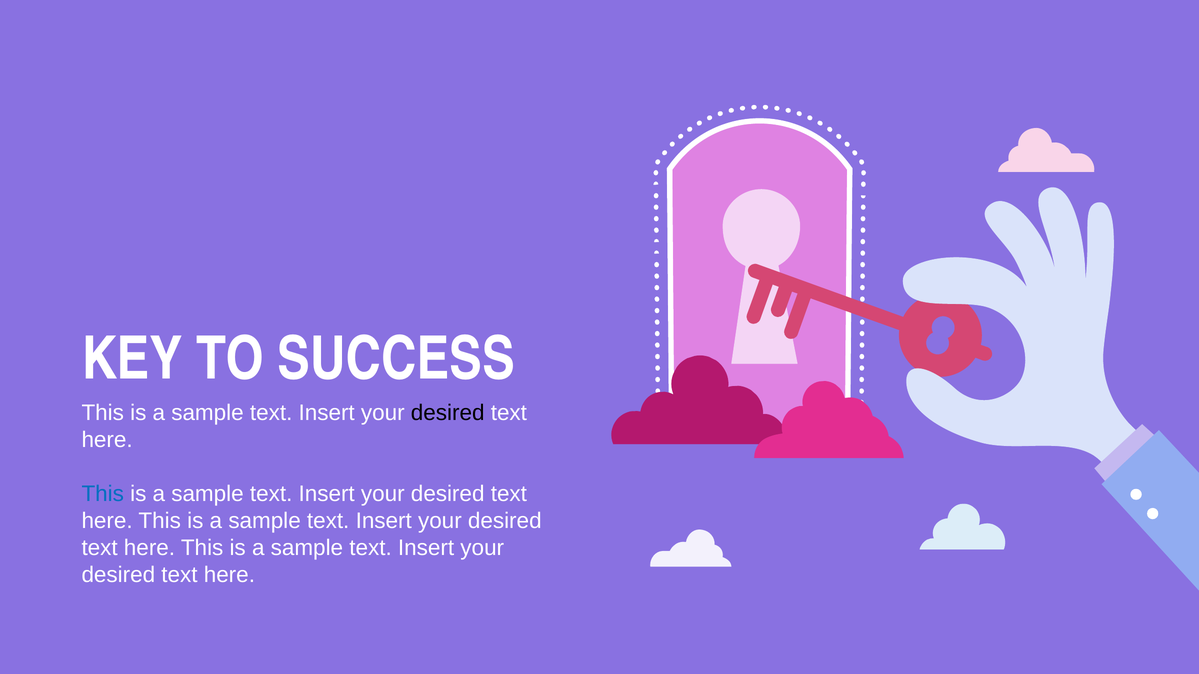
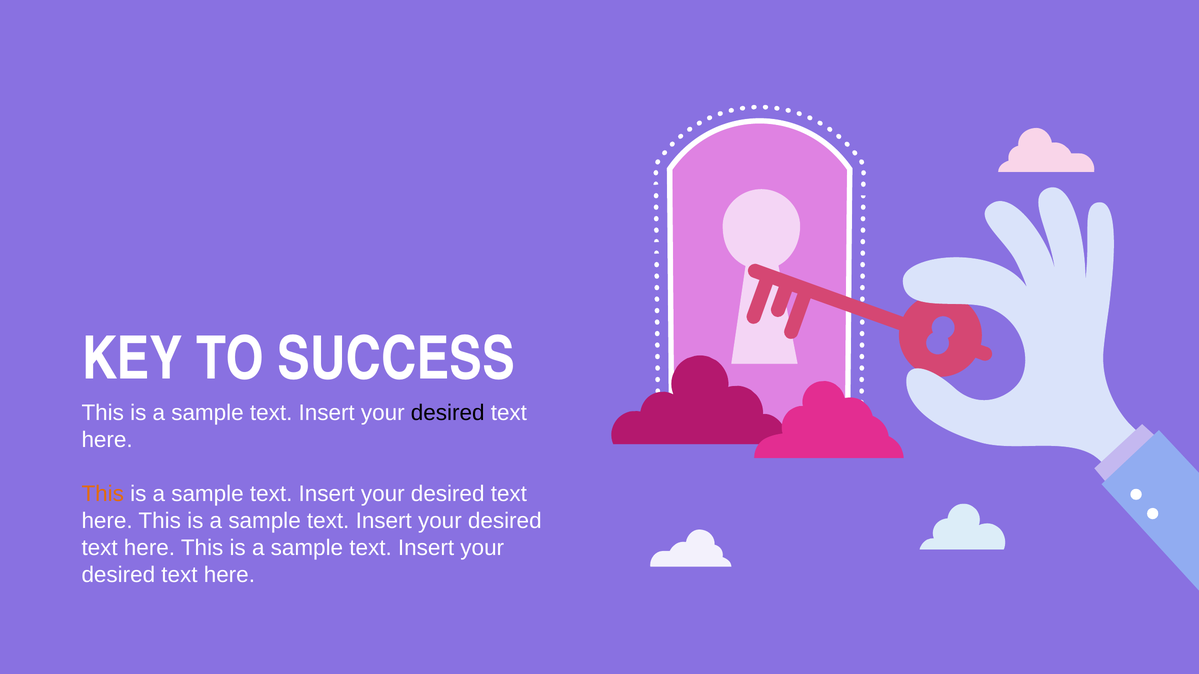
This colour: blue -> orange (103, 494)
